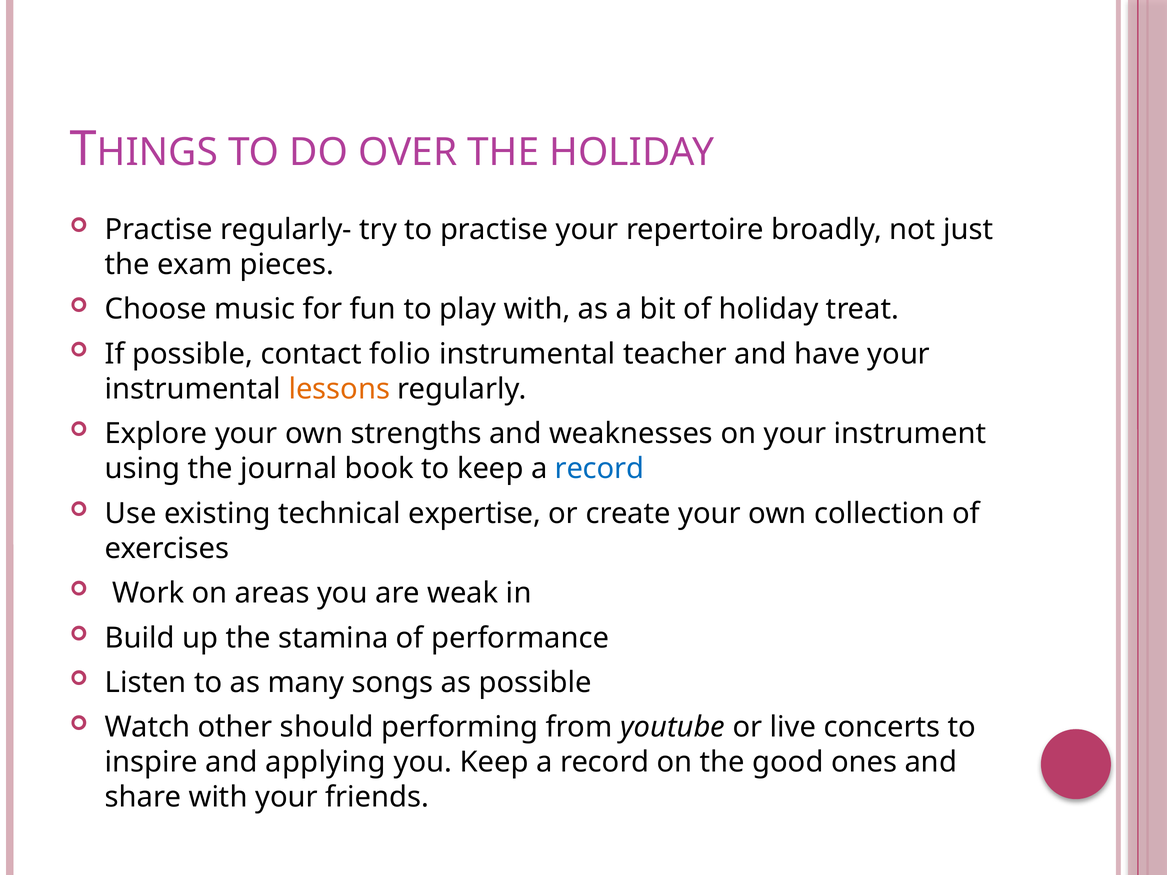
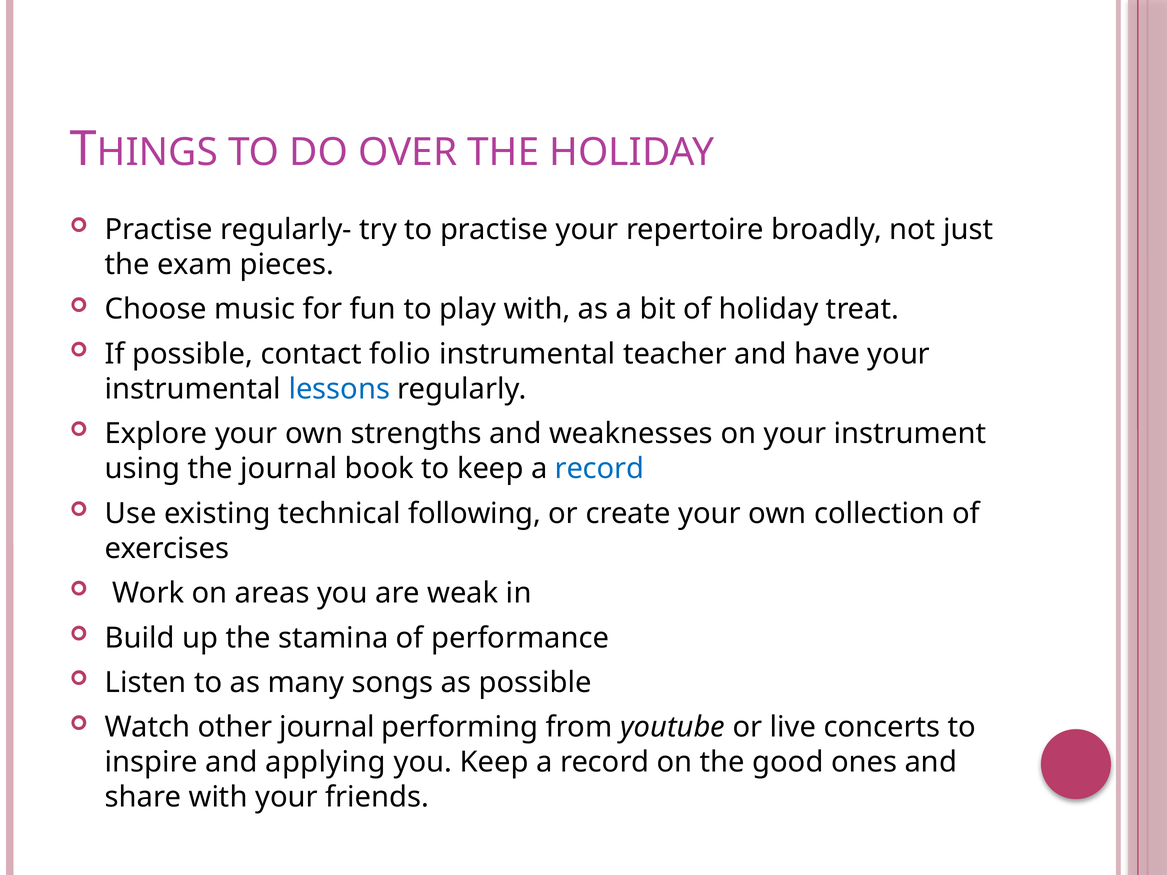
lessons colour: orange -> blue (339, 389)
expertise: expertise -> following (475, 514)
other should: should -> journal (327, 728)
